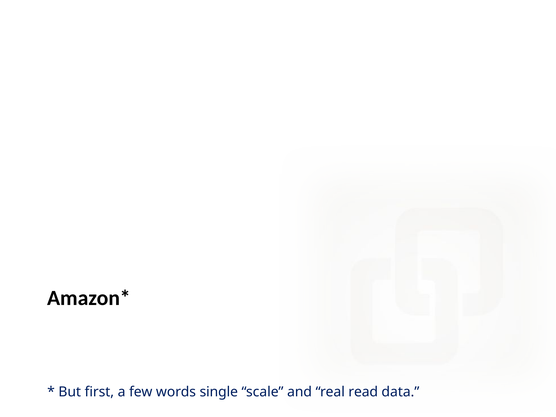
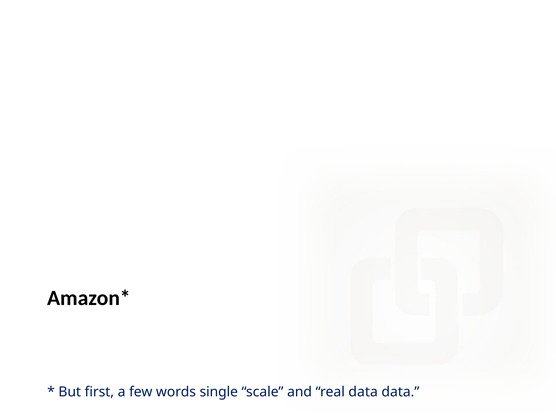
real read: read -> data (363, 392)
